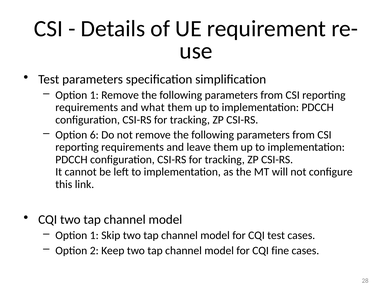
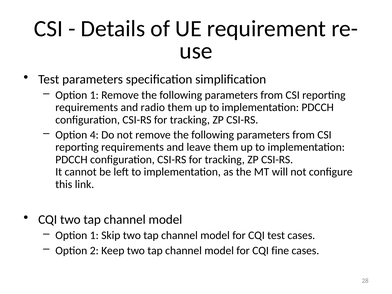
what: what -> radio (153, 107)
6: 6 -> 4 (94, 135)
